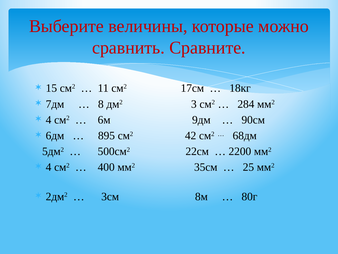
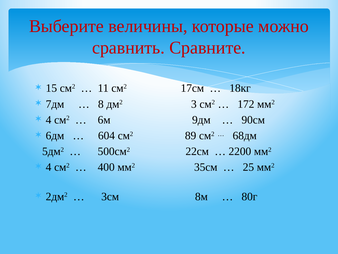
284: 284 -> 172 (246, 104)
895: 895 -> 604 (106, 135)
42: 42 -> 89 (191, 135)
